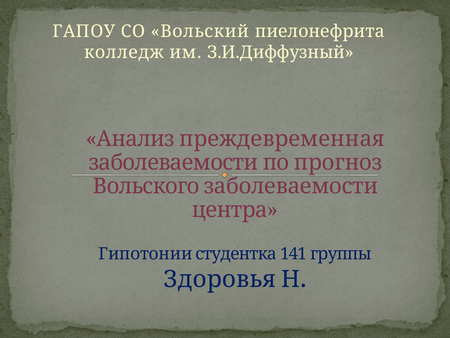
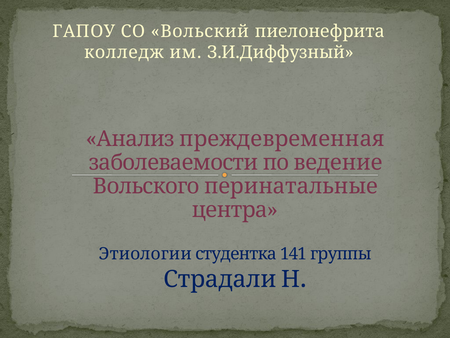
прогноз: прогноз -> ведение (338, 162)
Вольского заболеваемости: заболеваемости -> перинатальные (291, 186)
Гипотонии: Гипотонии -> Этиологии (145, 254)
Здоровья: Здоровья -> Страдали (220, 279)
